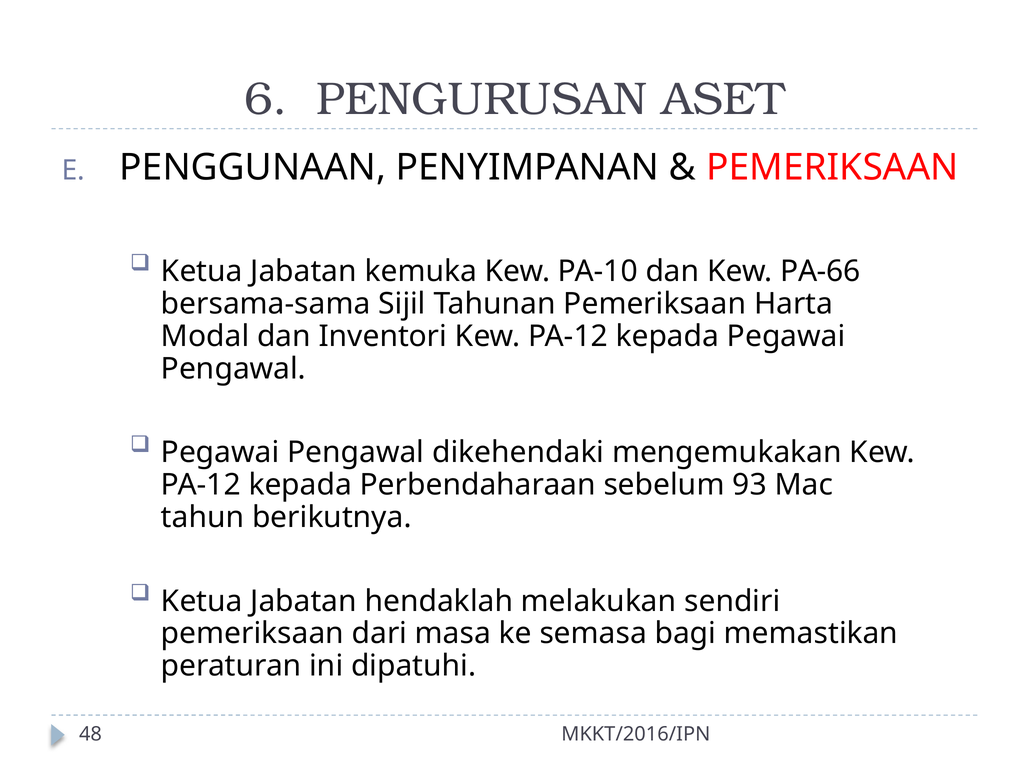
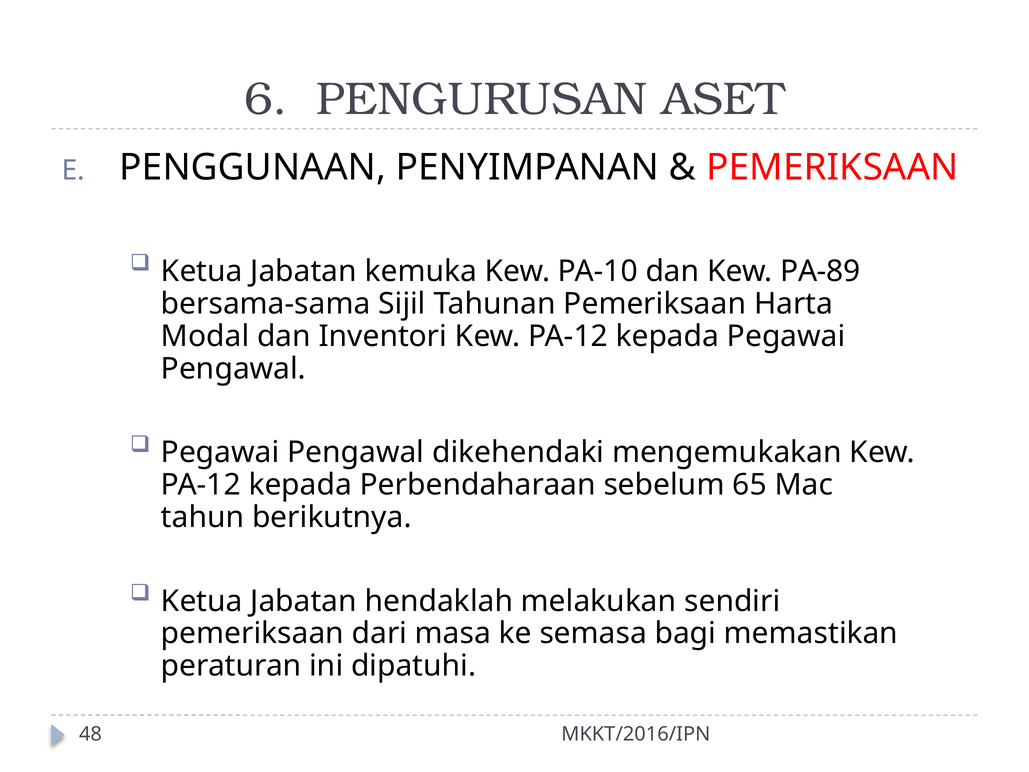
PA-66: PA-66 -> PA-89 (820, 271)
93: 93 -> 65 (750, 485)
